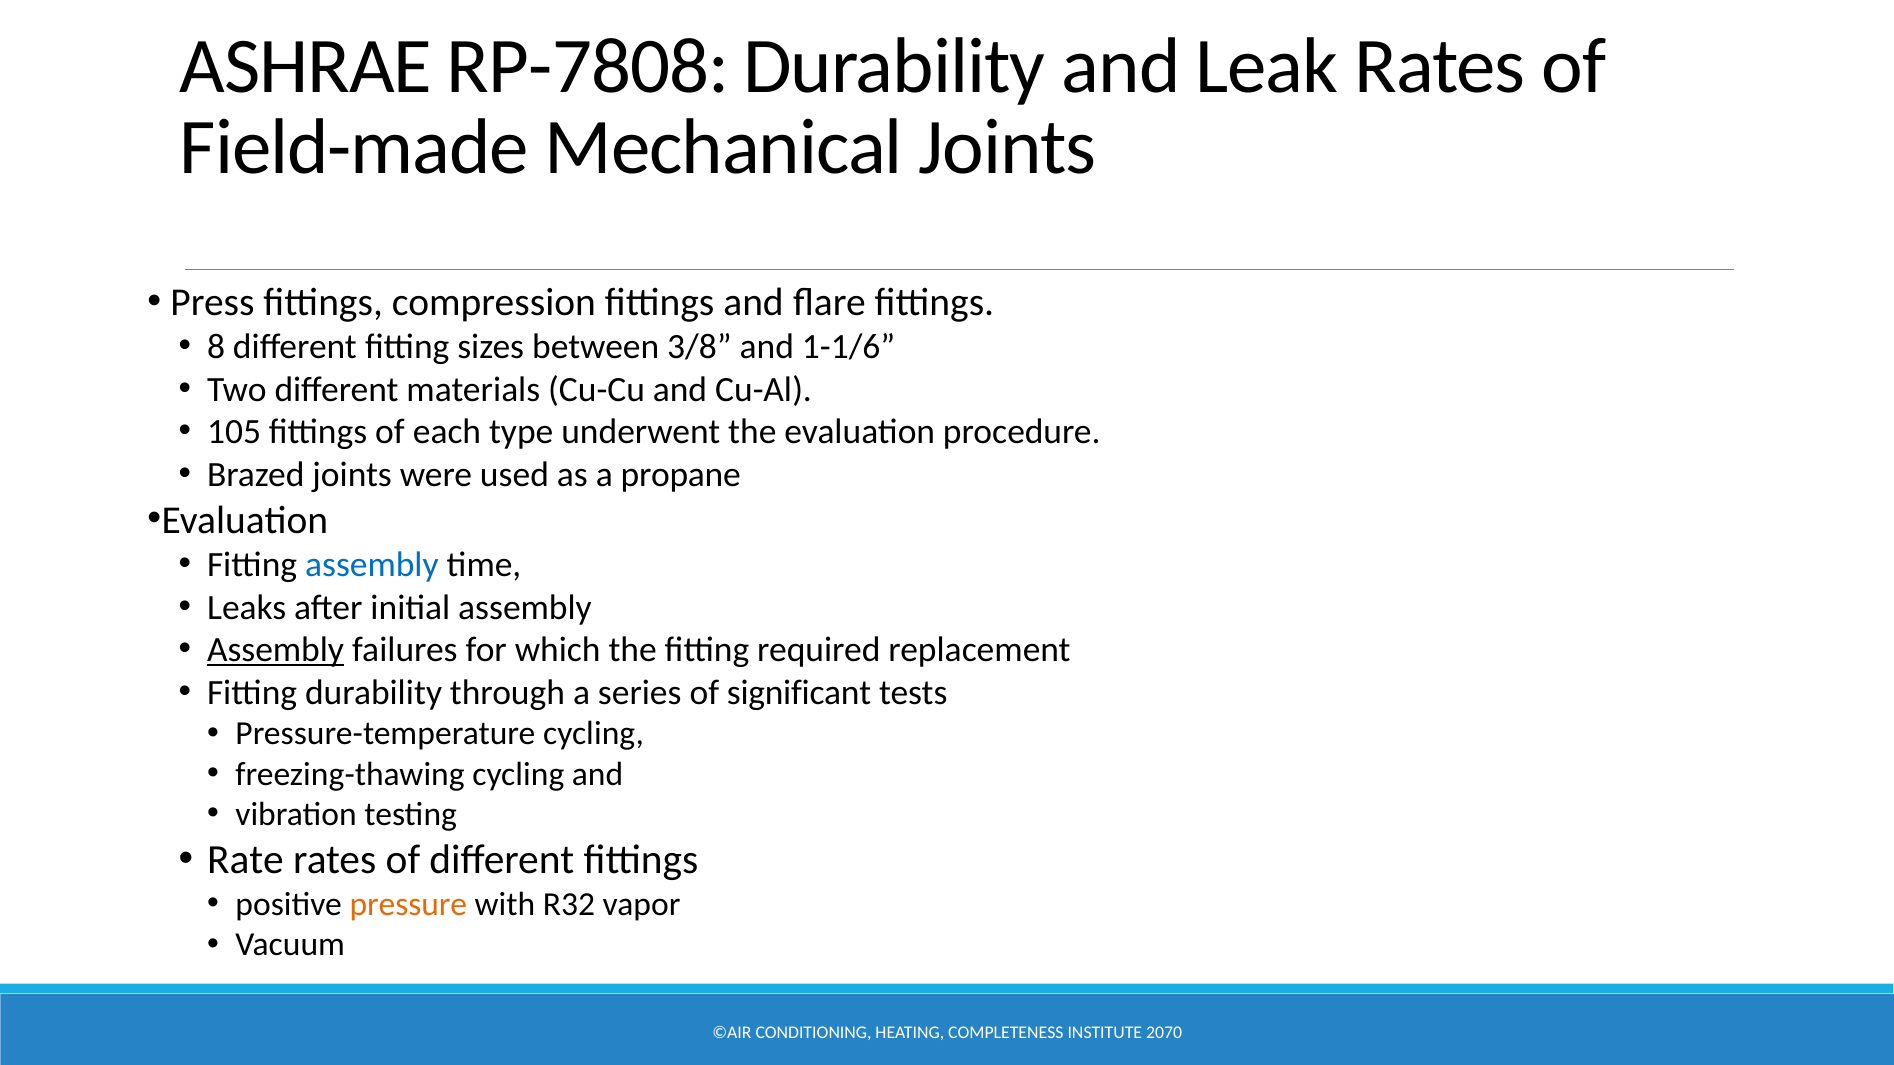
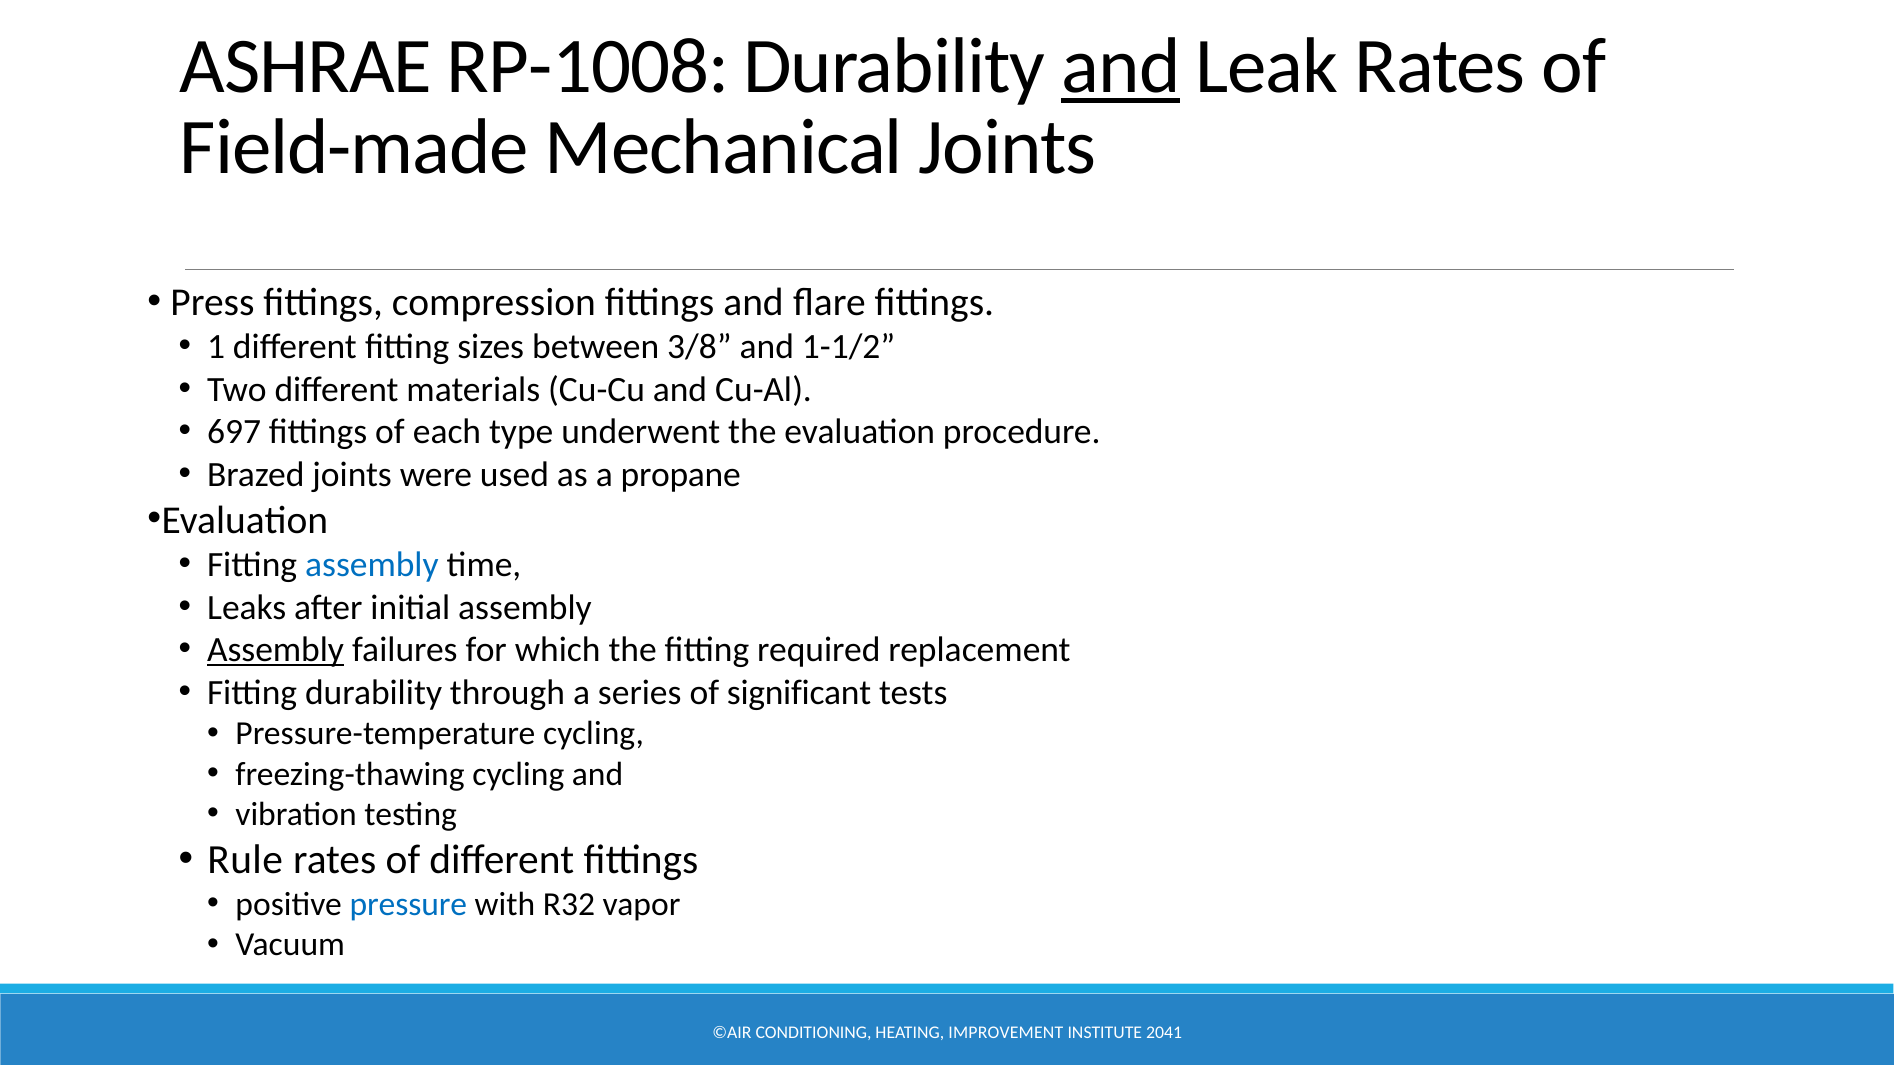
RP-7808: RP-7808 -> RP-1008 (588, 67)
and underline: none -> present (1121, 67)
8: 8 -> 1 (216, 347)
1-1/6: 1-1/6 -> 1-1/2 (849, 347)
105: 105 -> 697 (234, 432)
Rate: Rate -> Rule (245, 860)
pressure colour: orange -> blue (408, 905)
COMPLETENESS: COMPLETENESS -> IMPROVEMENT (1006, 1033)
2070: 2070 -> 2041 (1164, 1033)
